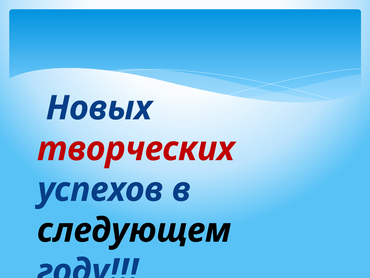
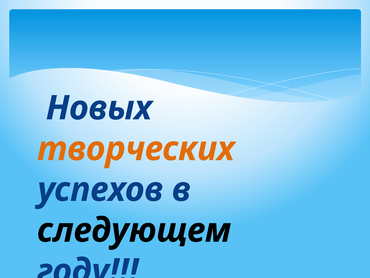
творческих colour: red -> orange (136, 149)
